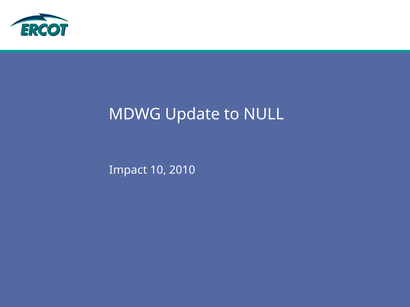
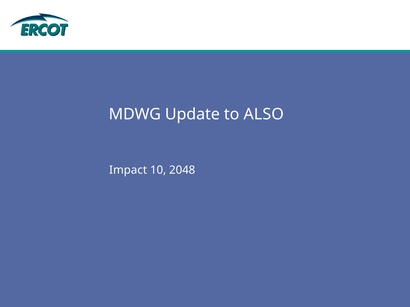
NULL: NULL -> ALSO (264, 114)
2010: 2010 -> 2048 (182, 170)
